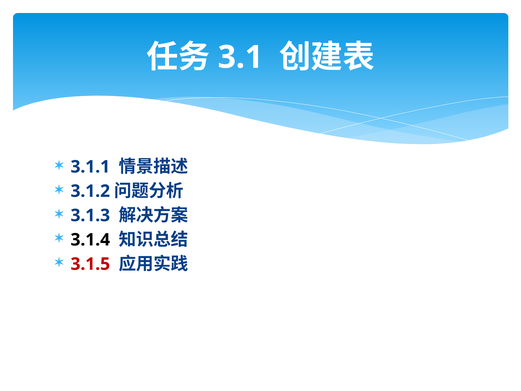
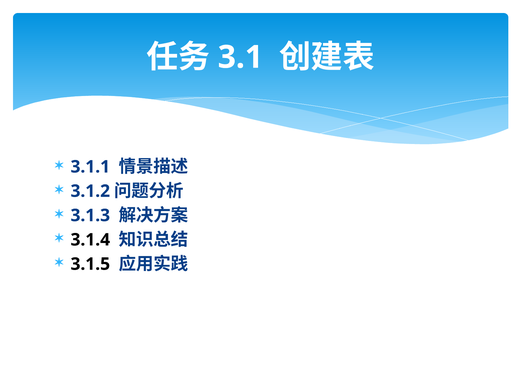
3.1.5 colour: red -> black (90, 264)
